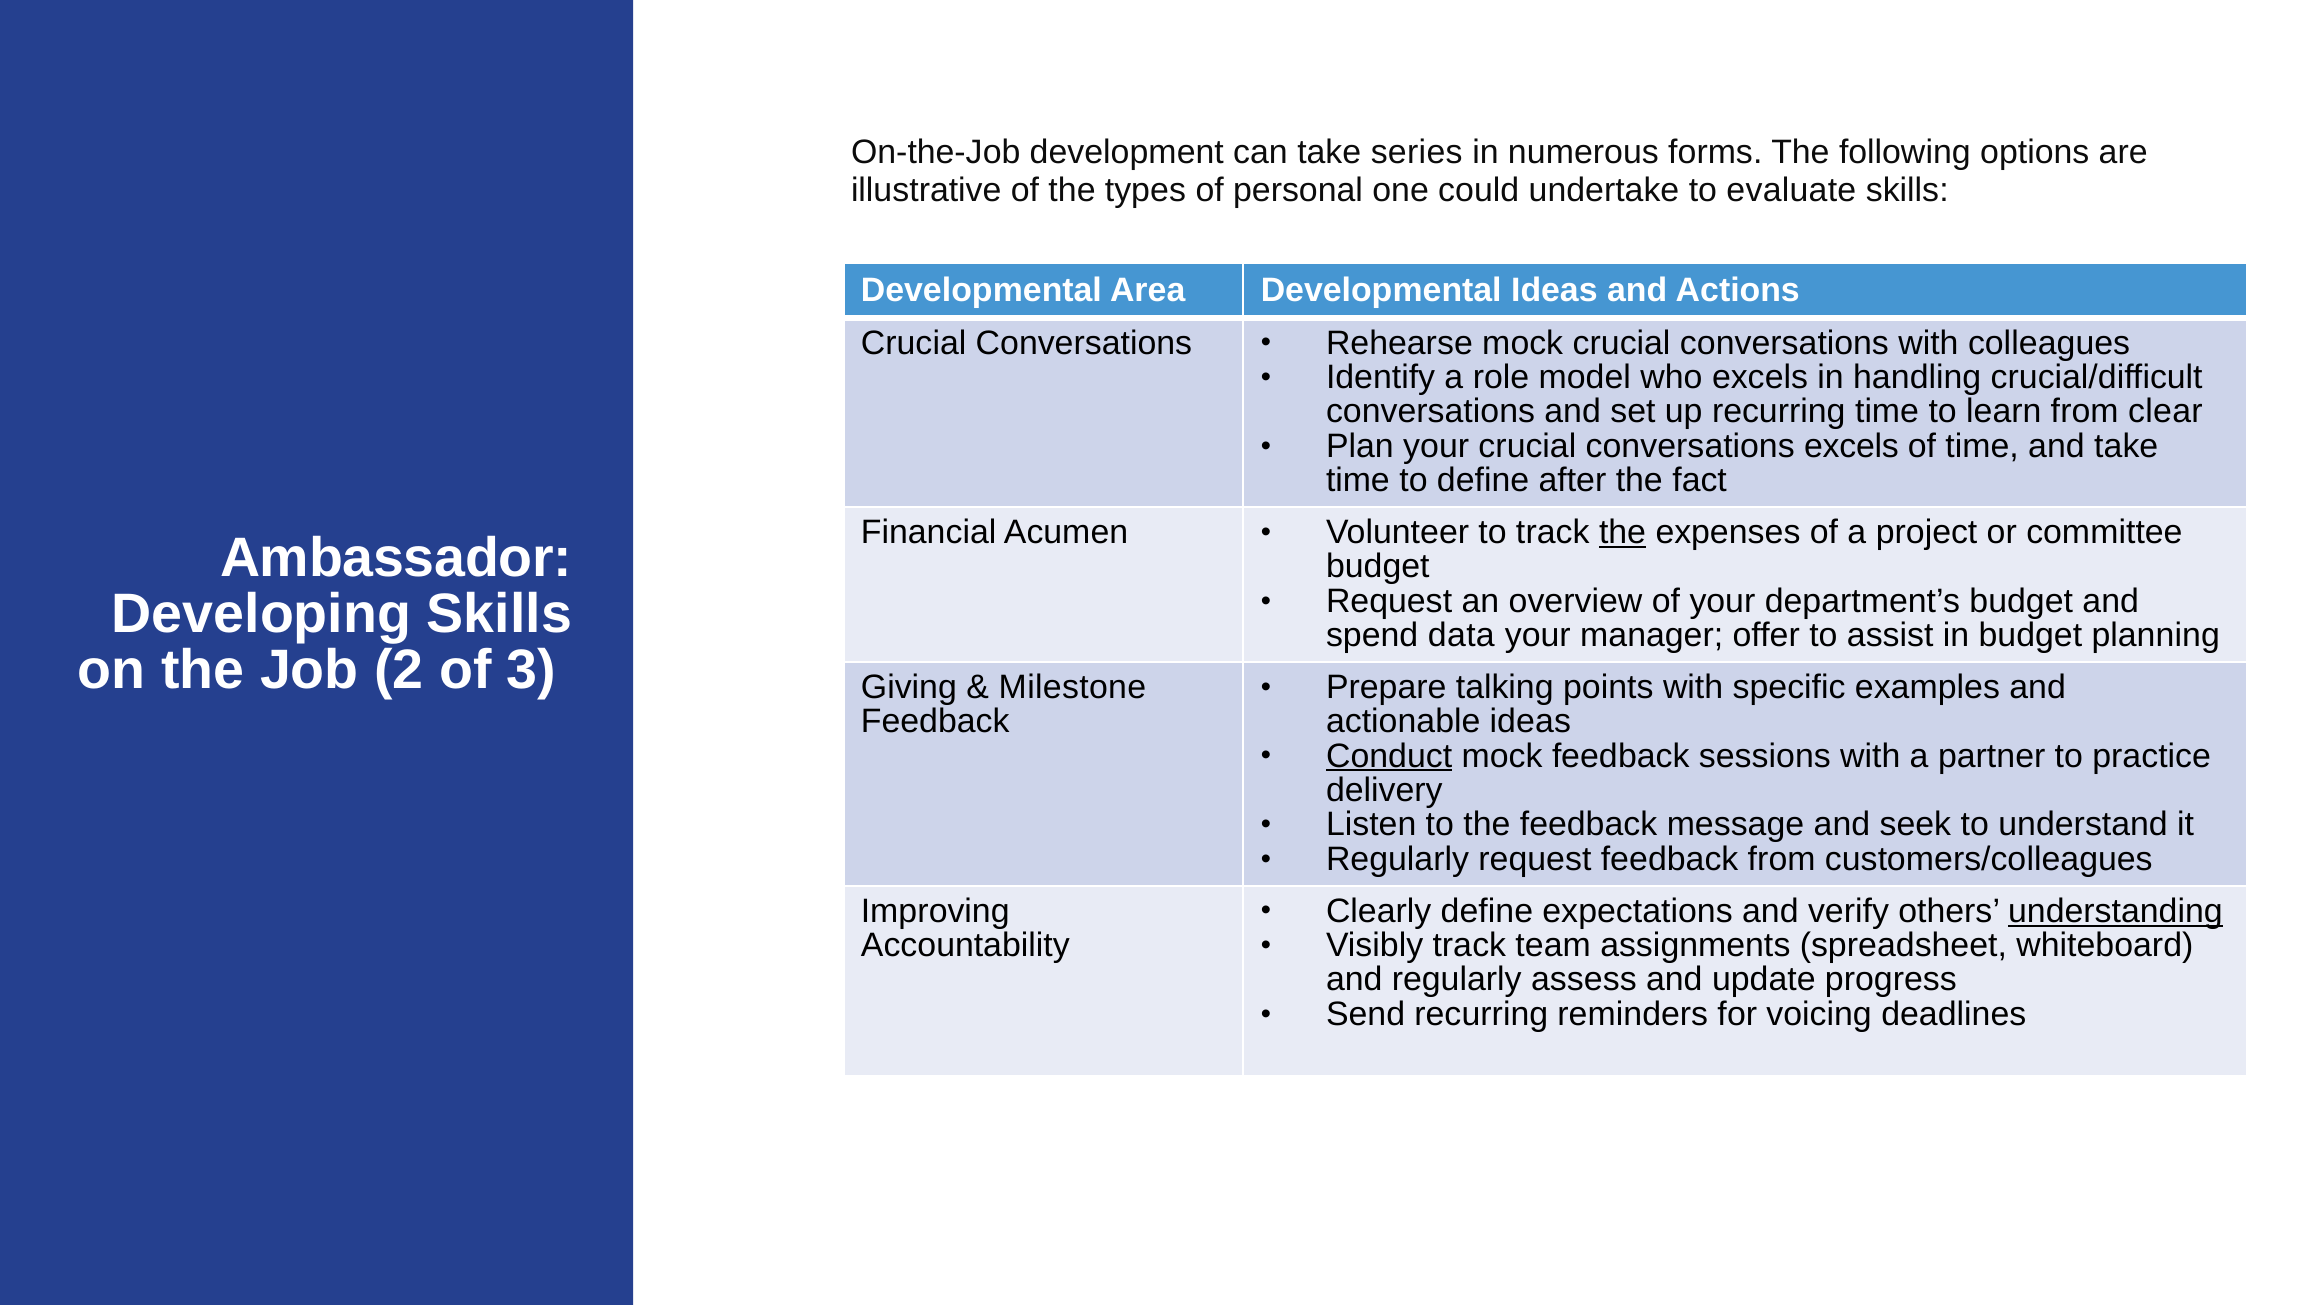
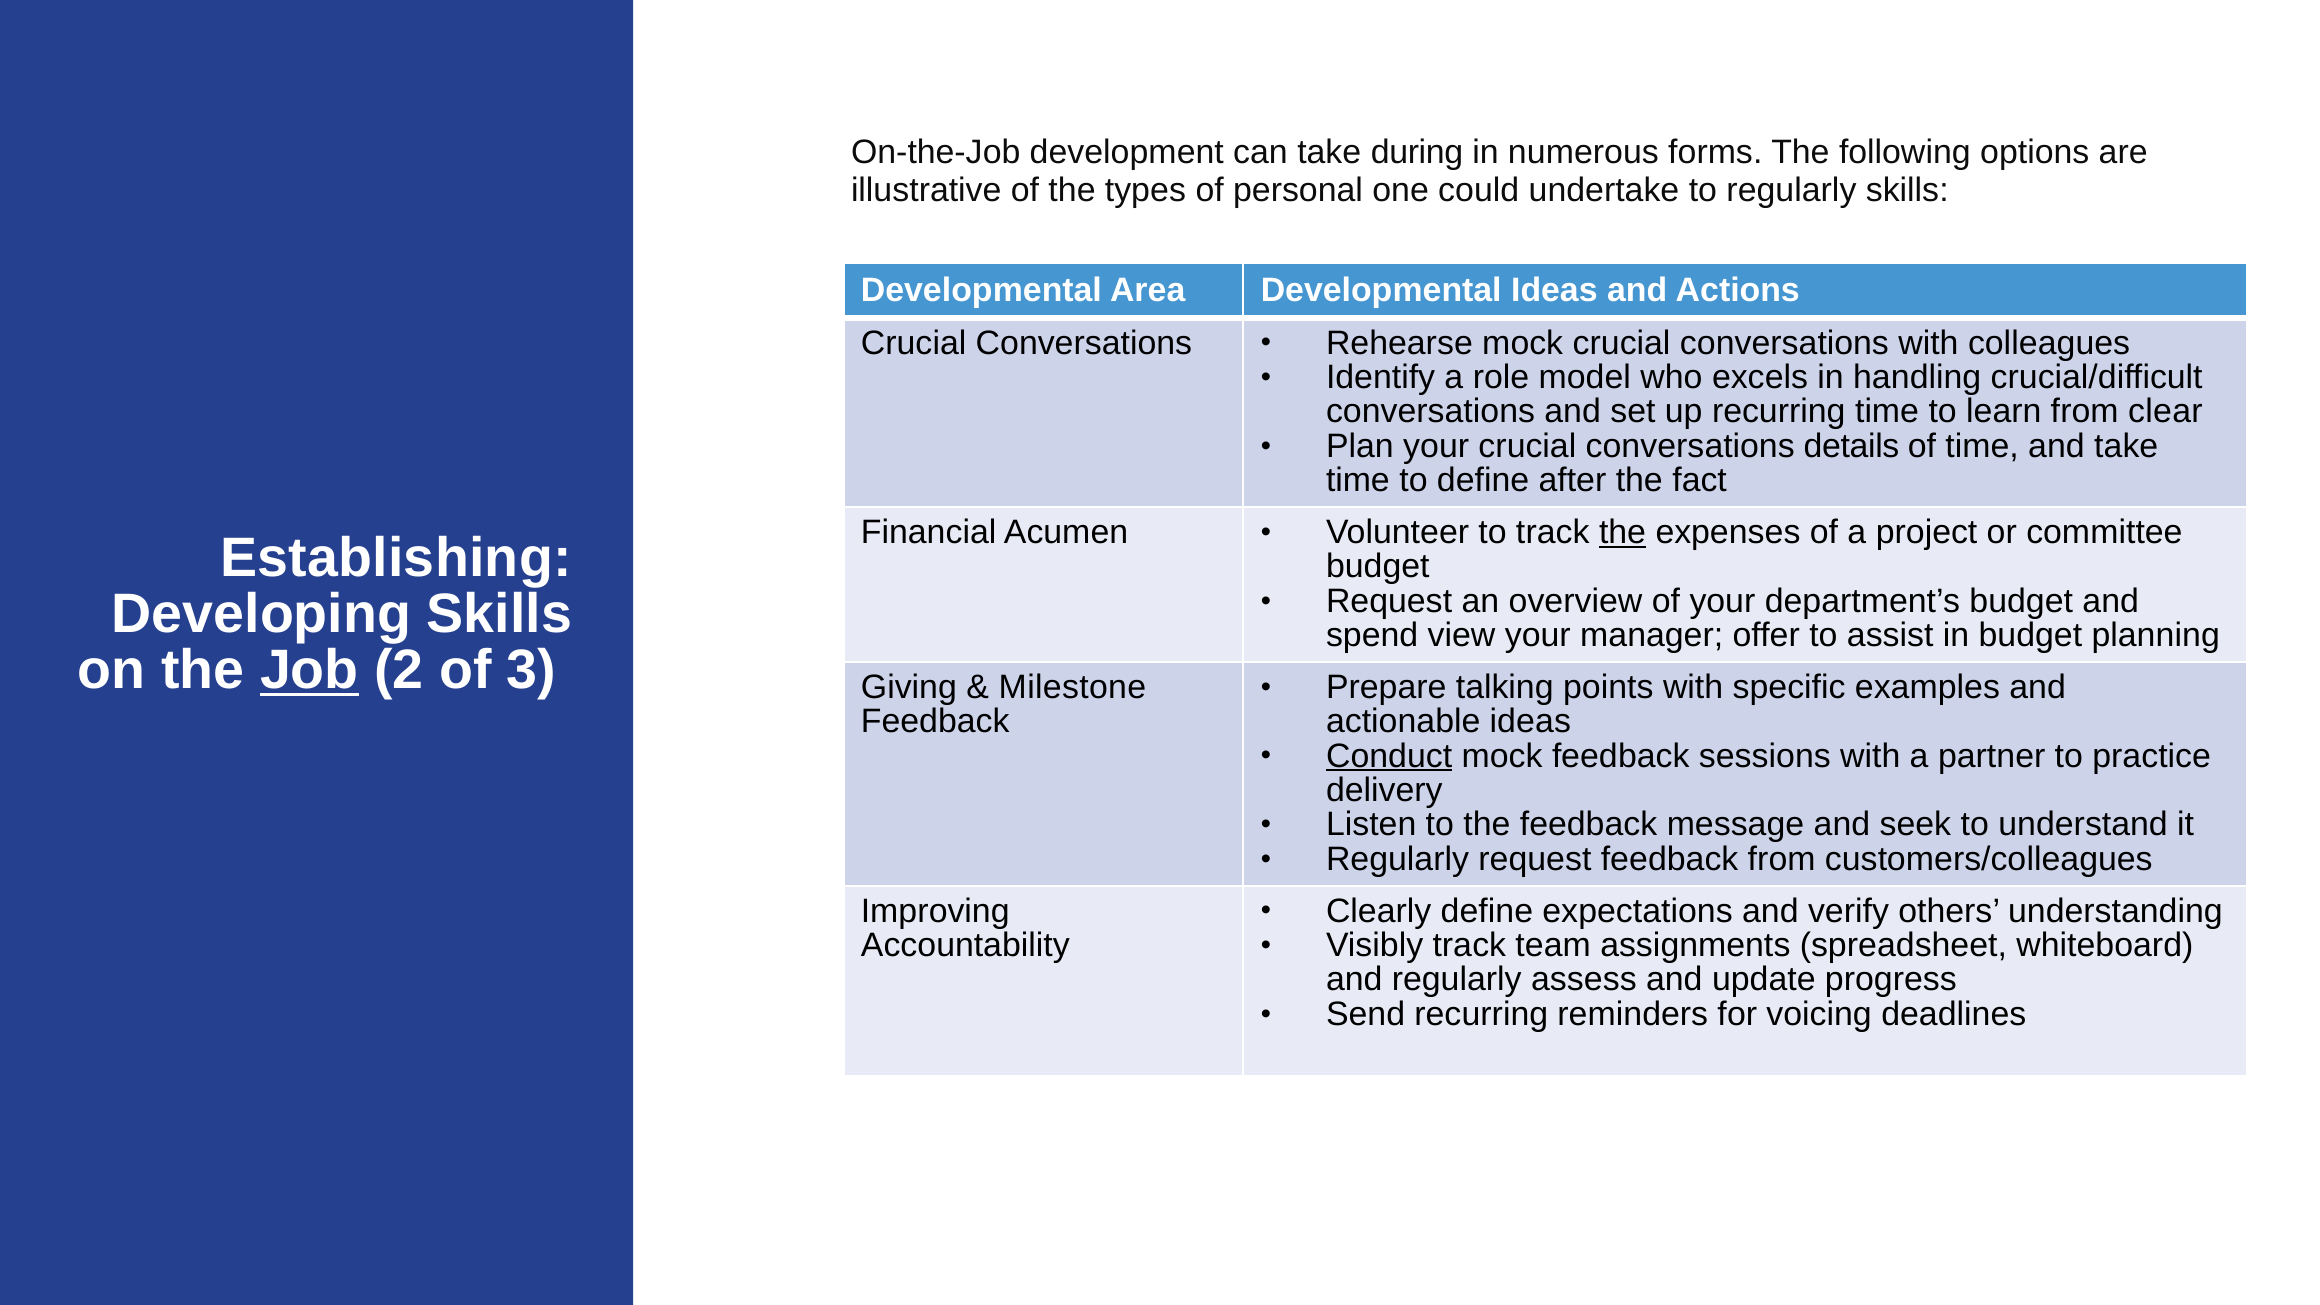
series: series -> during (1417, 153)
to evaluate: evaluate -> regularly (1791, 191)
conversations excels: excels -> details (1851, 446)
Ambassador: Ambassador -> Establishing (396, 558)
data: data -> view (1462, 635)
Job underline: none -> present (309, 670)
understanding underline: present -> none (2115, 911)
